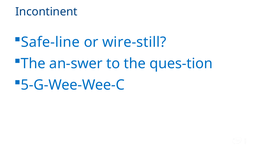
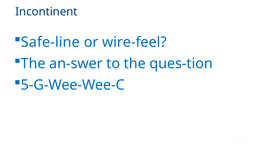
wire-still: wire-still -> wire-feel (134, 42)
